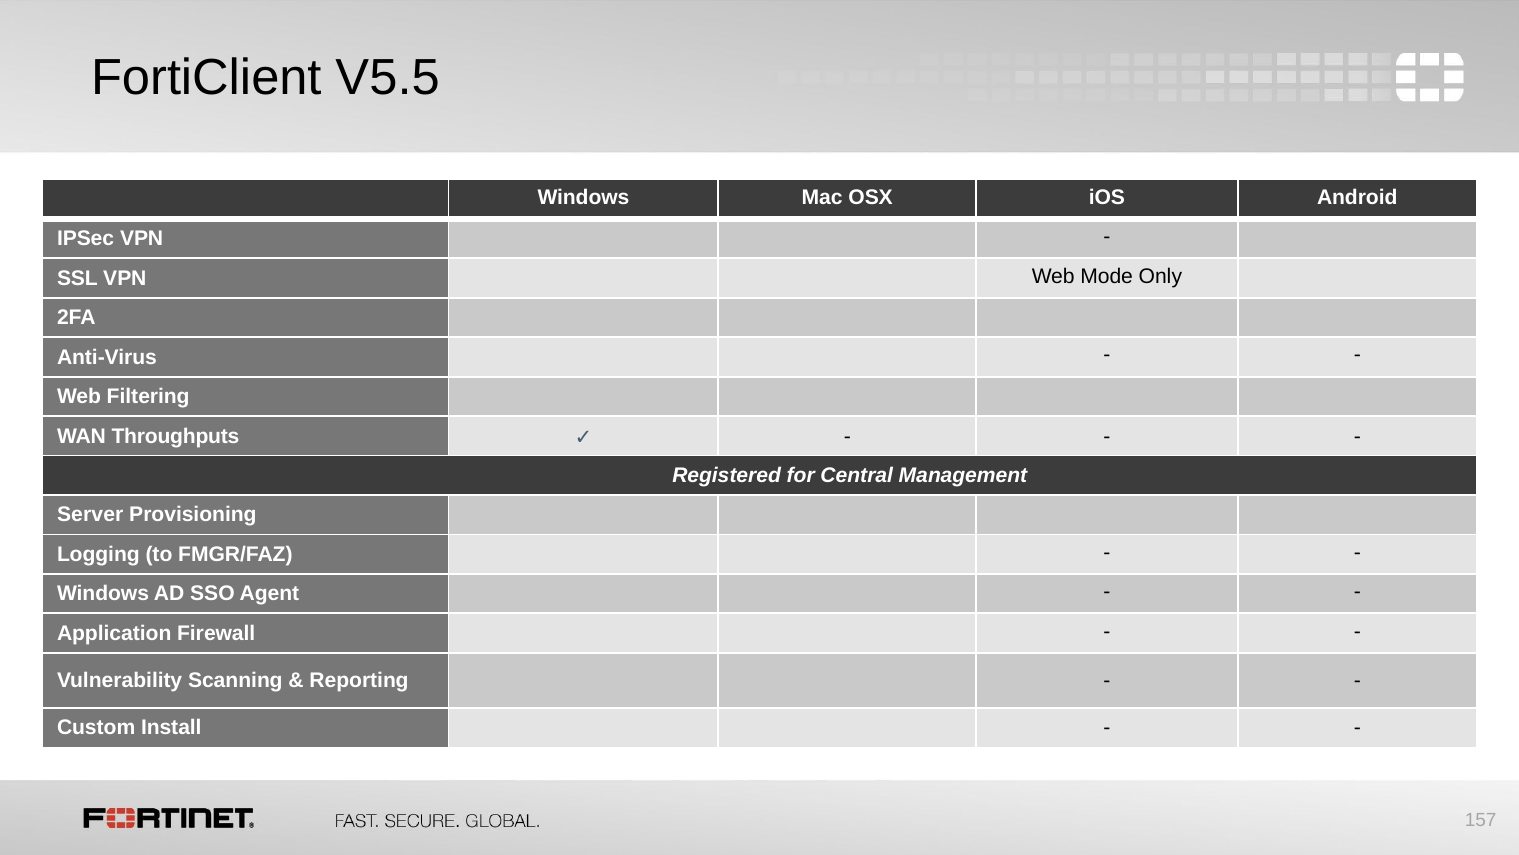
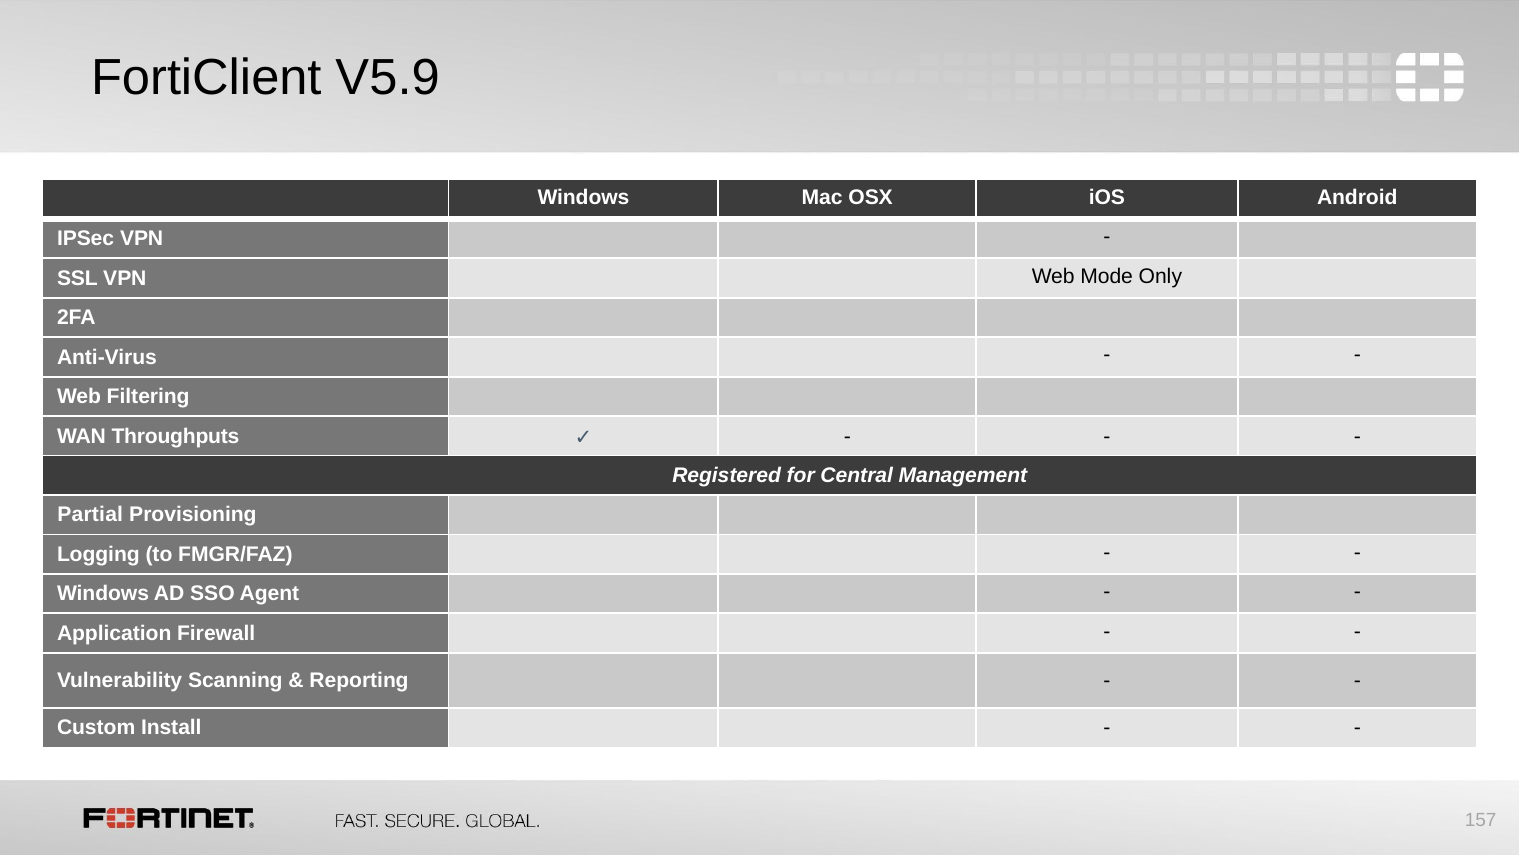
V5.5: V5.5 -> V5.9 (388, 78)
Server: Server -> Partial (90, 515)
